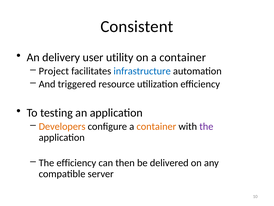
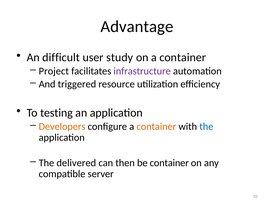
Consistent: Consistent -> Advantage (137, 27)
delivery: delivery -> difficult (61, 57)
utility: utility -> study (120, 57)
infrastructure colour: blue -> purple (142, 71)
the colour: purple -> blue (206, 126)
The efficiency: efficiency -> delivered (76, 162)
be delivered: delivered -> container (169, 162)
